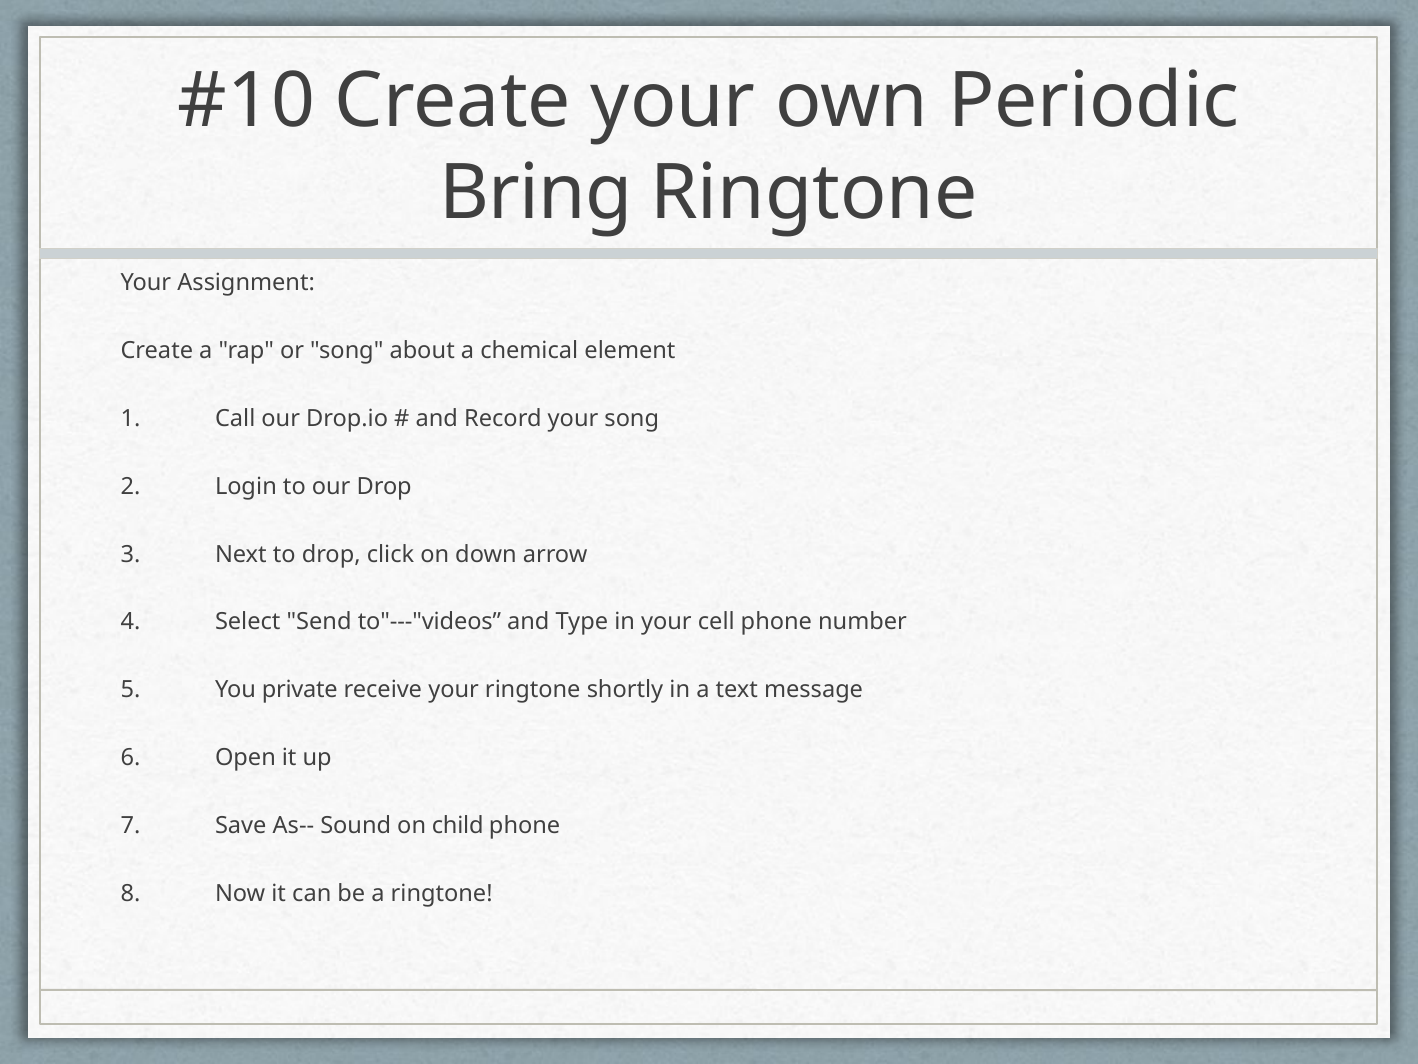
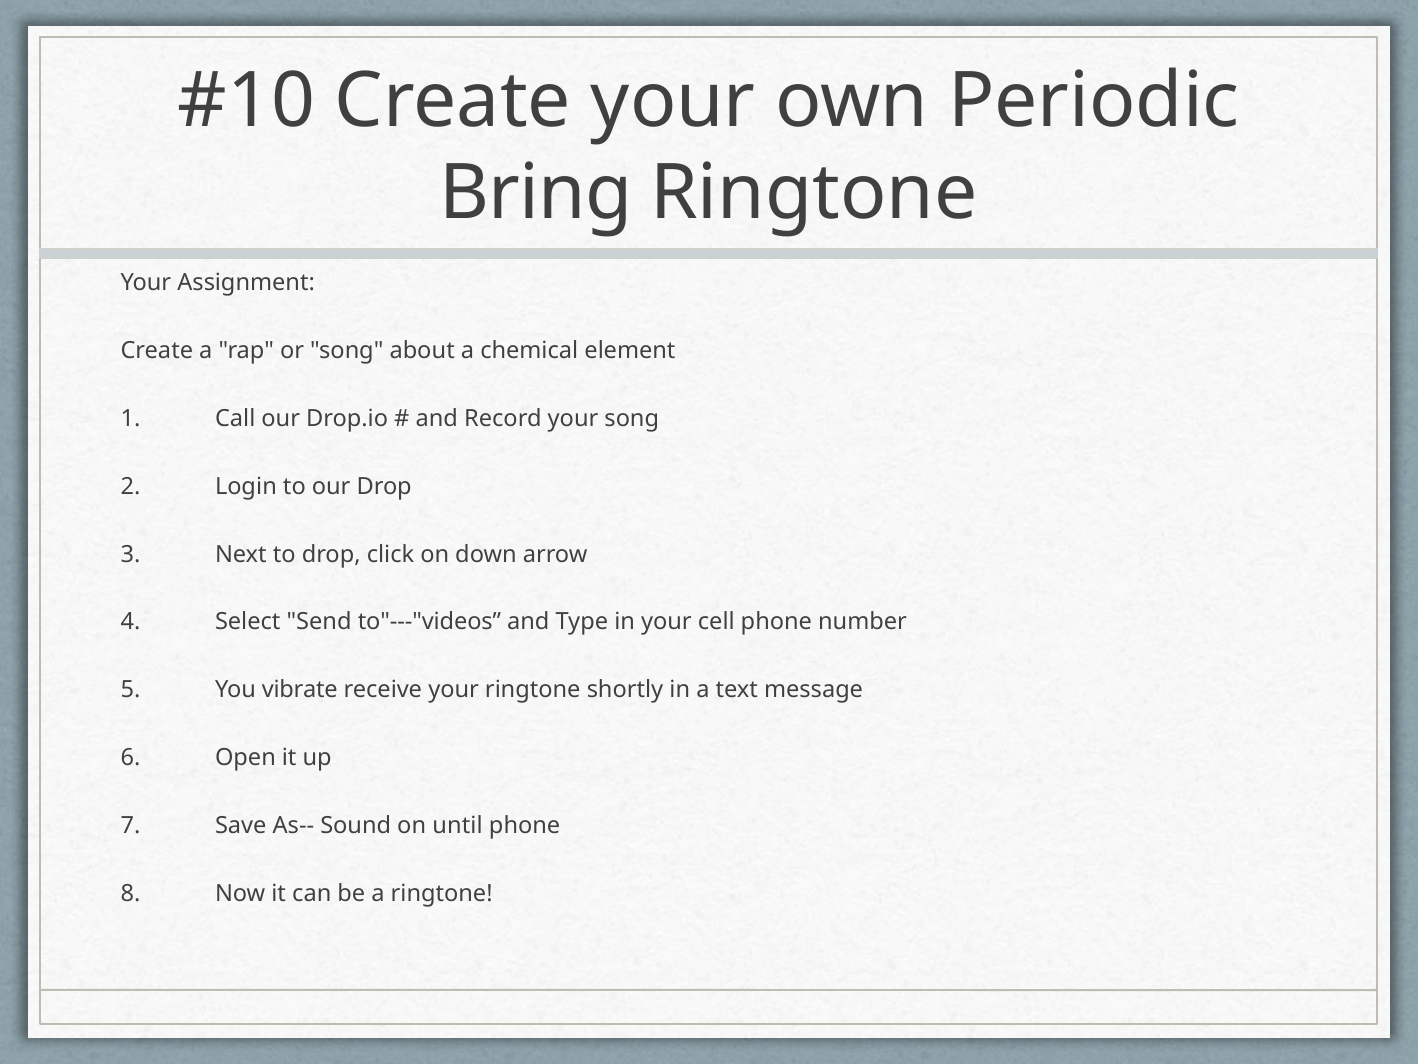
private: private -> vibrate (300, 690)
child: child -> until (458, 825)
